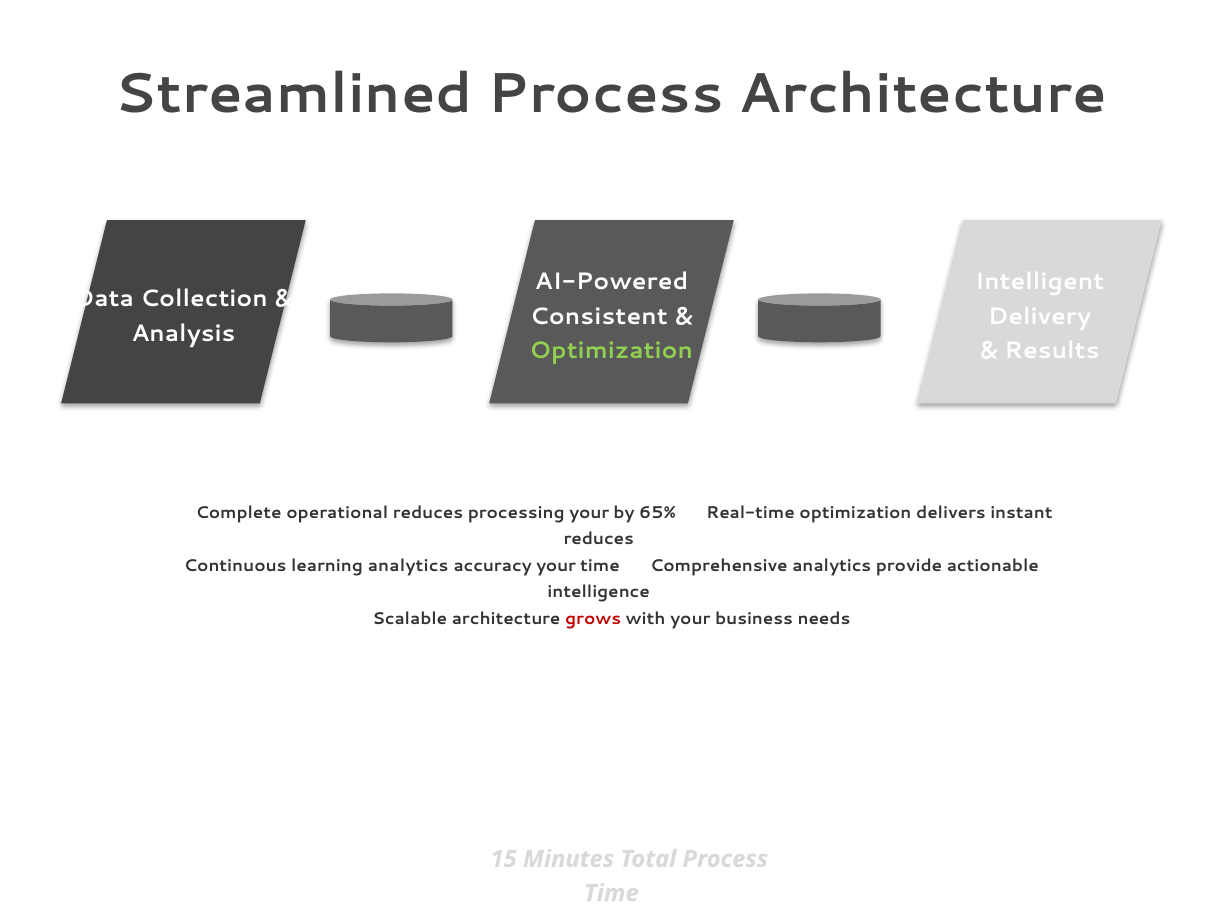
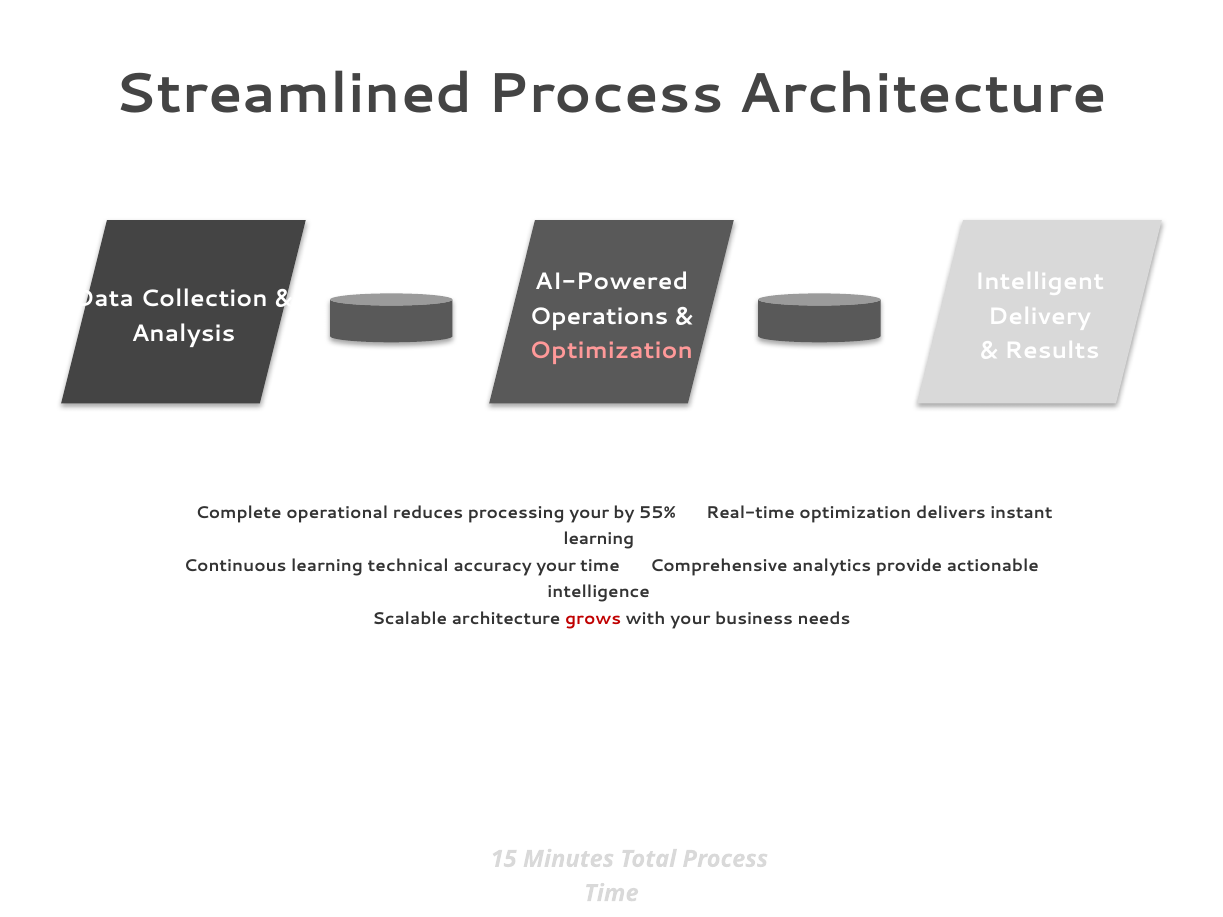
Consistent: Consistent -> Operations (599, 316)
Optimization colour: light green -> pink (611, 351)
65%: 65% -> 55% (657, 513)
reduces: reduces -> learning (599, 539)
learning analytics: analytics -> technical (408, 566)
